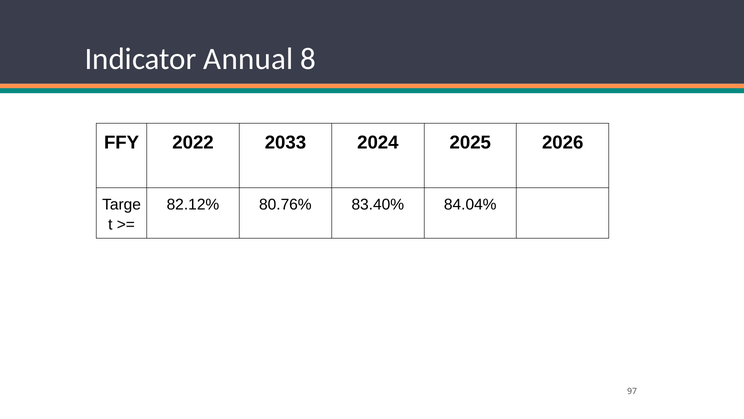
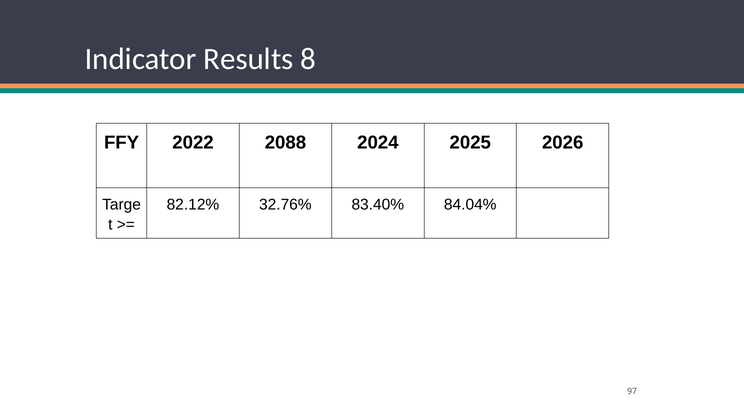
Annual: Annual -> Results (249, 59)
2033: 2033 -> 2088 (285, 142)
80.76%: 80.76% -> 32.76% (285, 204)
